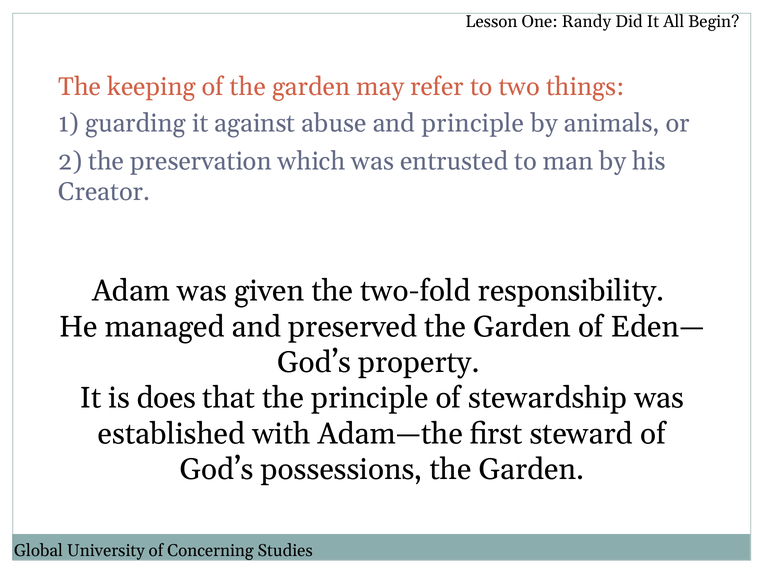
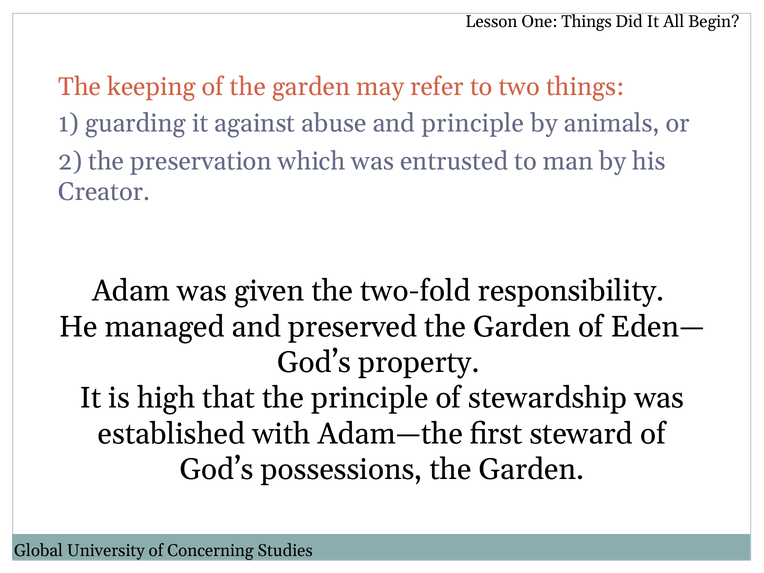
One Randy: Randy -> Things (587, 22)
does: does -> high (166, 398)
